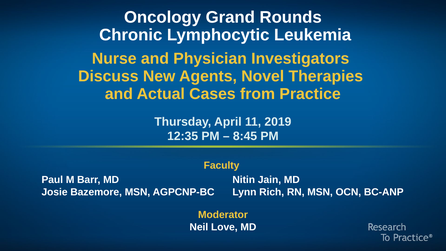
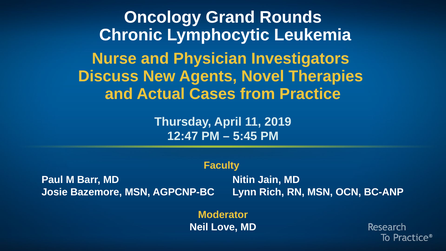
12:35: 12:35 -> 12:47 (183, 136)
8:45: 8:45 -> 5:45 (245, 136)
